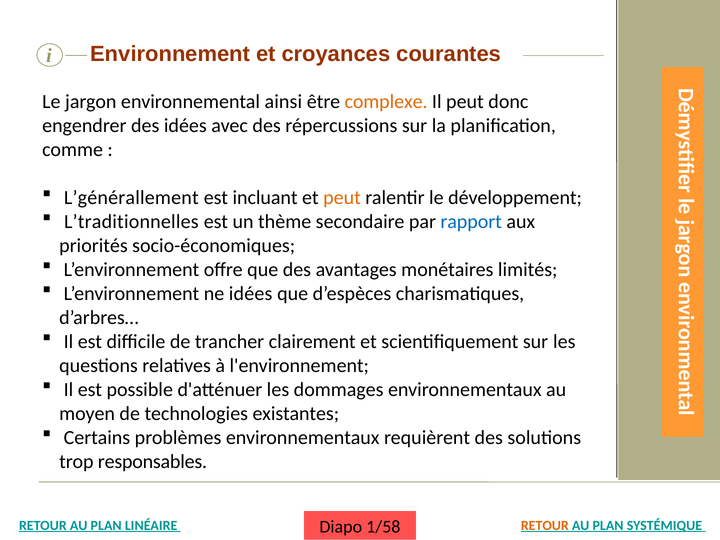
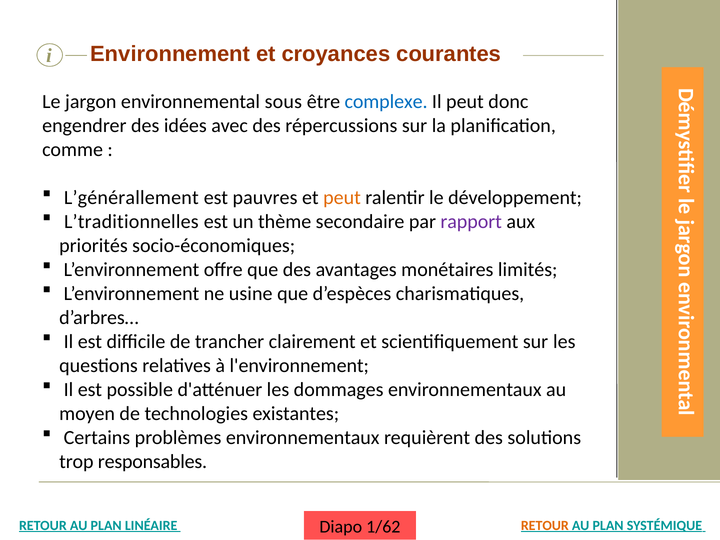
ainsi: ainsi -> sous (283, 101)
complexe colour: orange -> blue (386, 101)
incluant: incluant -> pauvres (265, 197)
rapport colour: blue -> purple (471, 221)
ne idées: idées -> usine (251, 293)
1/58: 1/58 -> 1/62 (383, 527)
